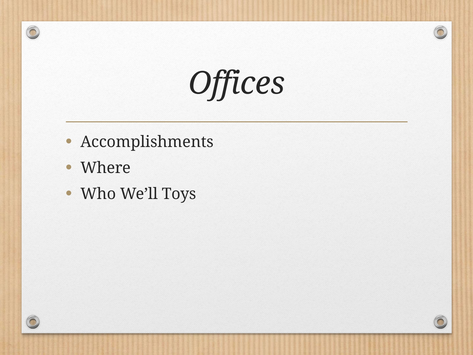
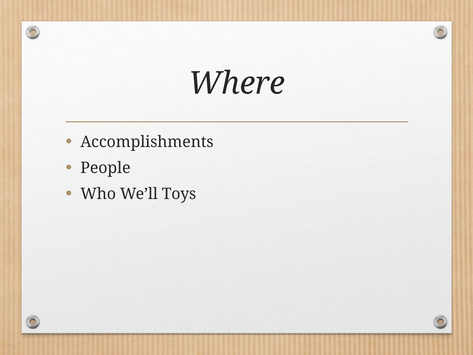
Offices: Offices -> Where (237, 83)
Where: Where -> People (105, 168)
